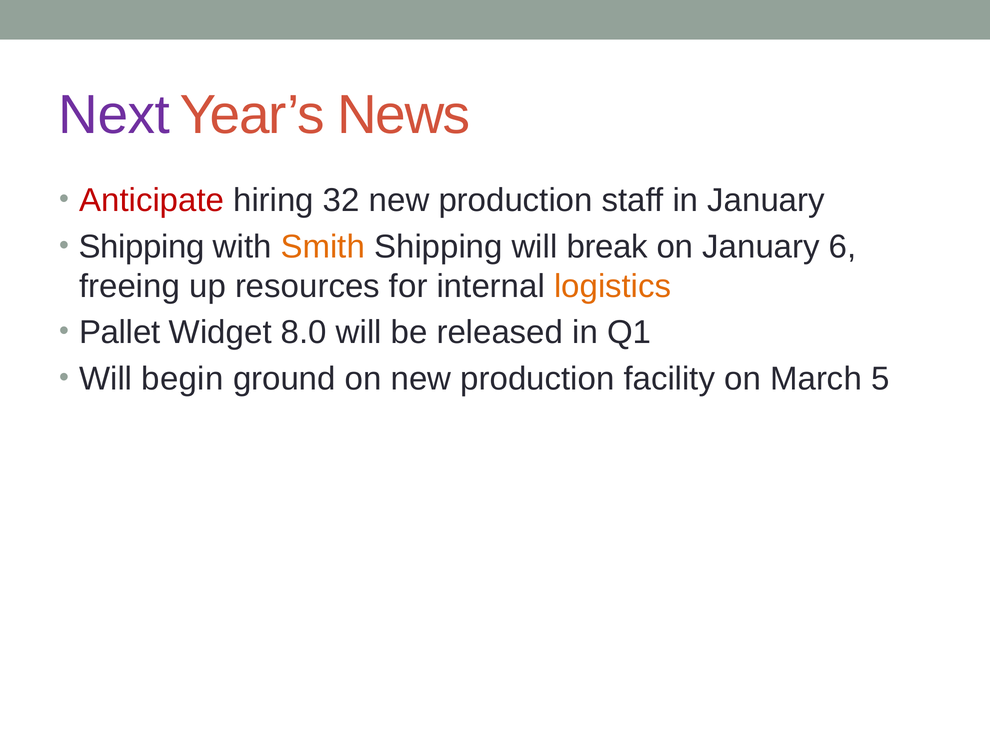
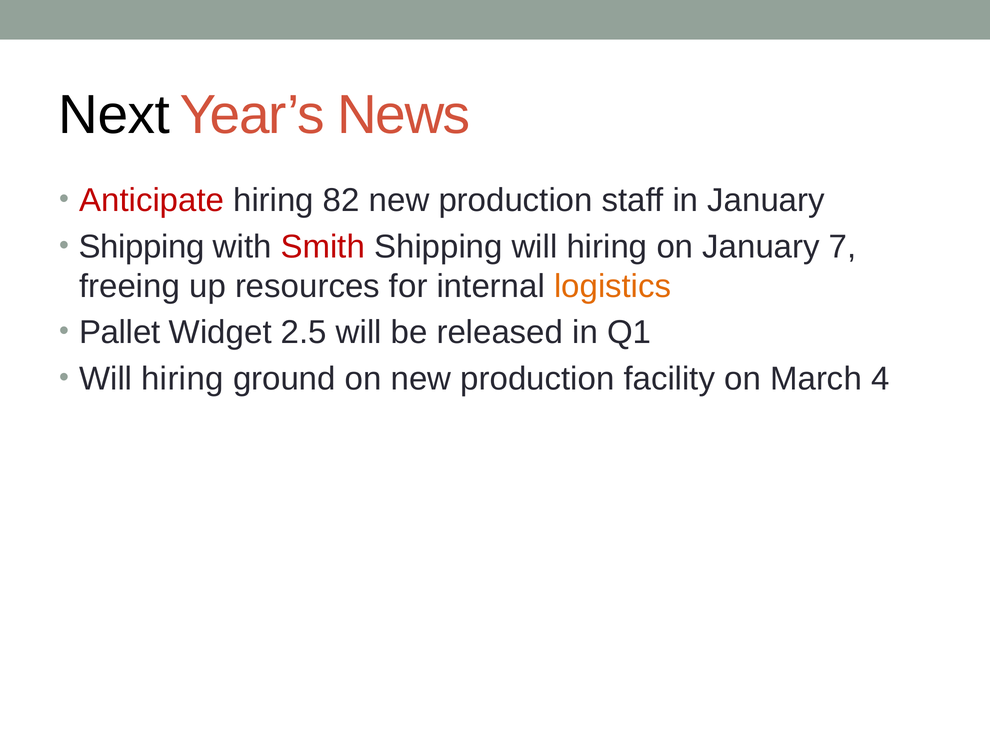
Next colour: purple -> black (114, 115)
32: 32 -> 82 (341, 200)
Smith colour: orange -> red (323, 247)
Shipping will break: break -> hiring (607, 247)
6: 6 -> 7 (843, 247)
8.0: 8.0 -> 2.5 (304, 332)
begin: begin -> hiring (182, 378)
5: 5 -> 4 (880, 378)
